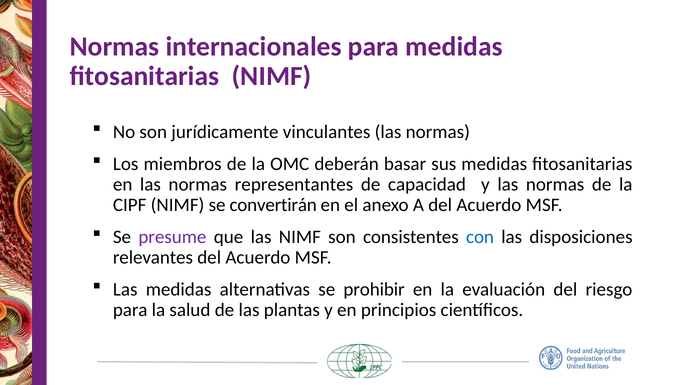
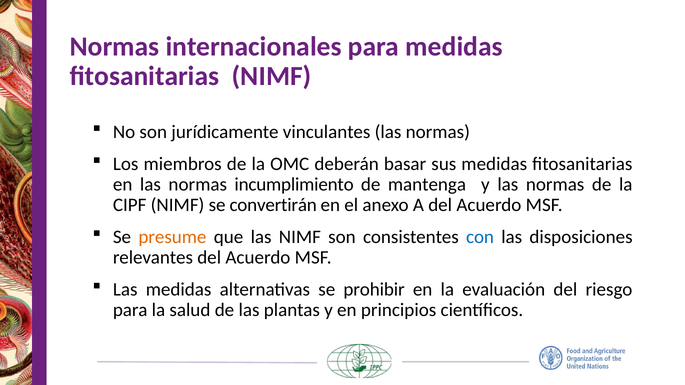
representantes: representantes -> incumplimiento (294, 184)
capacidad: capacidad -> mantenga (427, 184)
presume colour: purple -> orange (172, 237)
